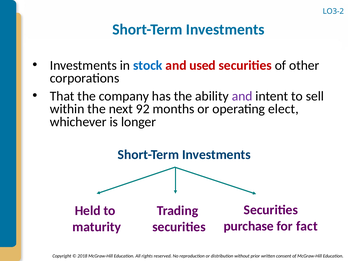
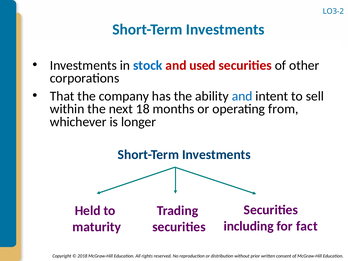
and colour: purple -> blue (242, 96)
92: 92 -> 18 (143, 109)
elect: elect -> from (283, 109)
purchase: purchase -> including (249, 226)
